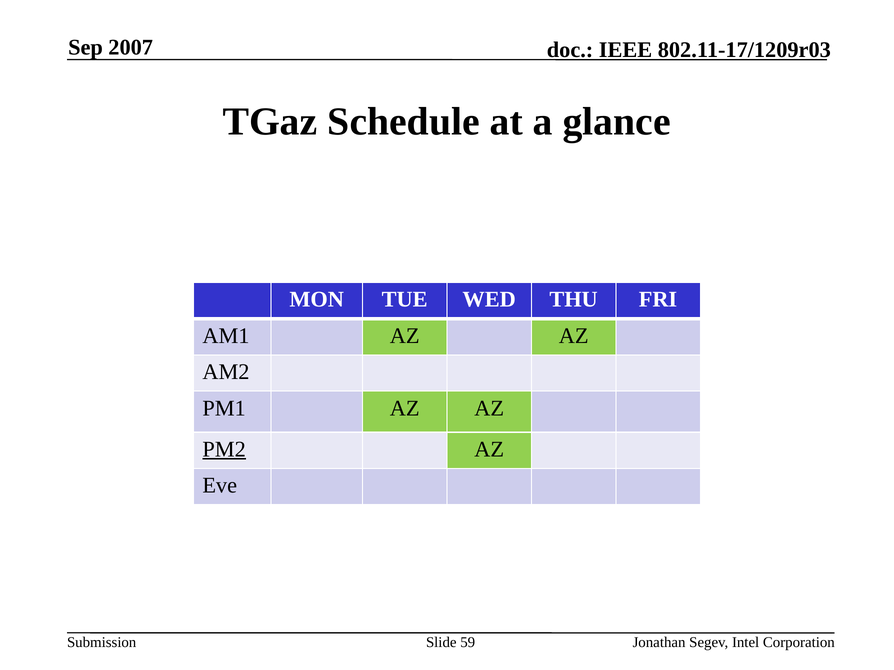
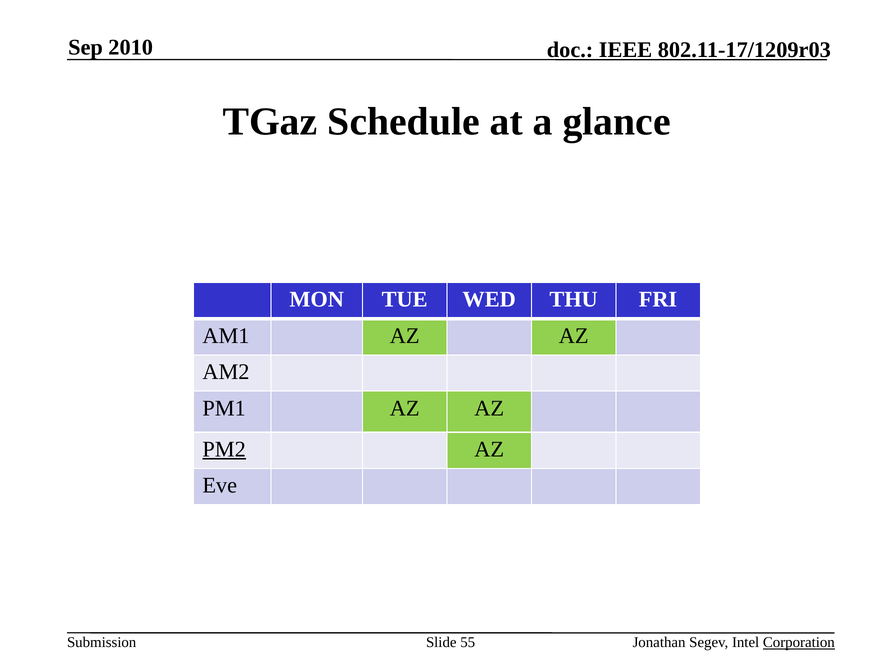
2007: 2007 -> 2010 (131, 47)
59: 59 -> 55 (468, 643)
Corporation underline: none -> present (799, 643)
